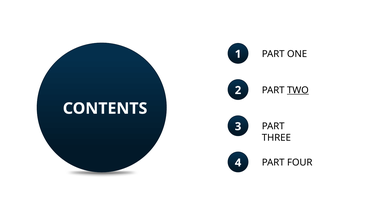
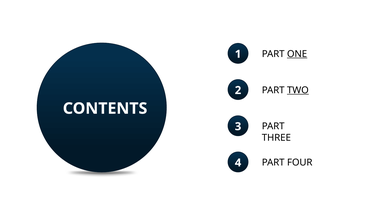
ONE underline: none -> present (297, 54)
